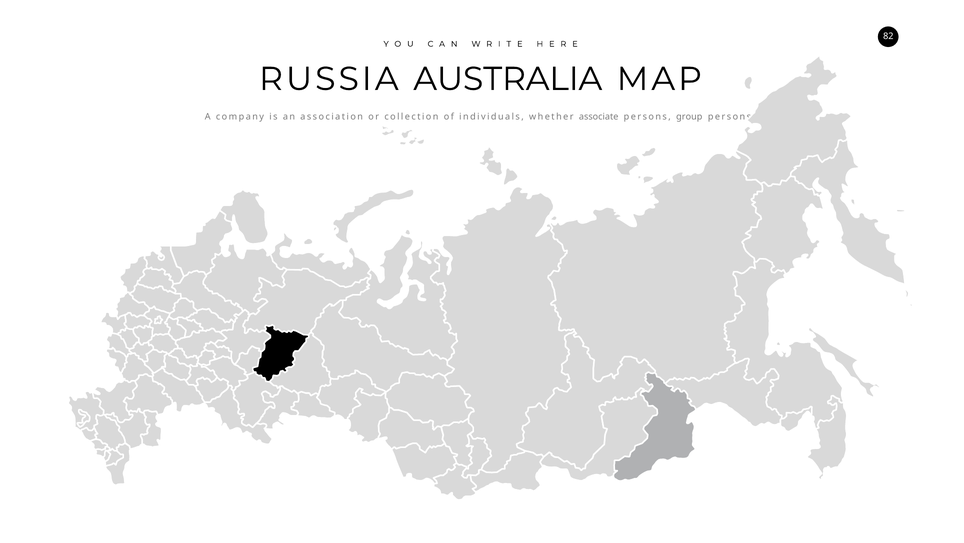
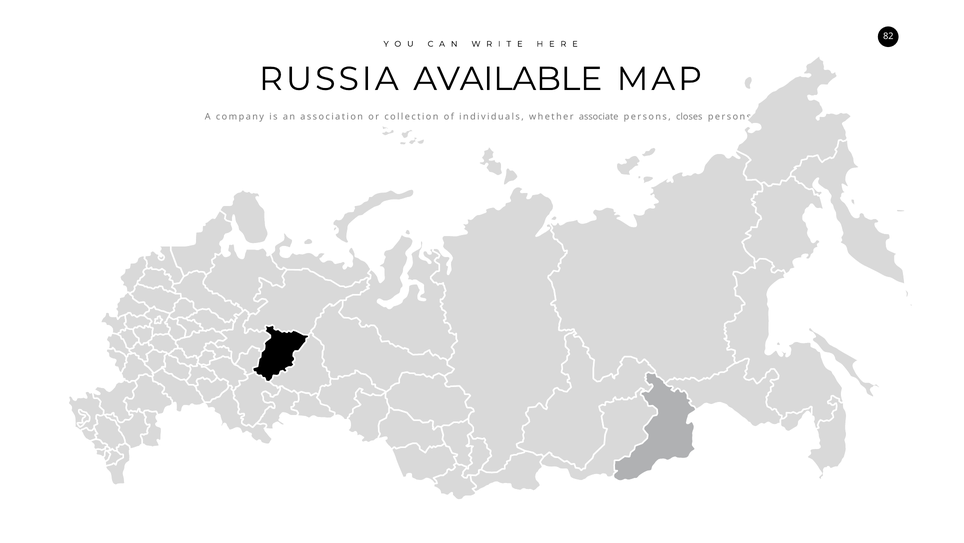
AUSTRALIA: AUSTRALIA -> AVAILABLE (508, 79)
group: group -> closes (689, 117)
